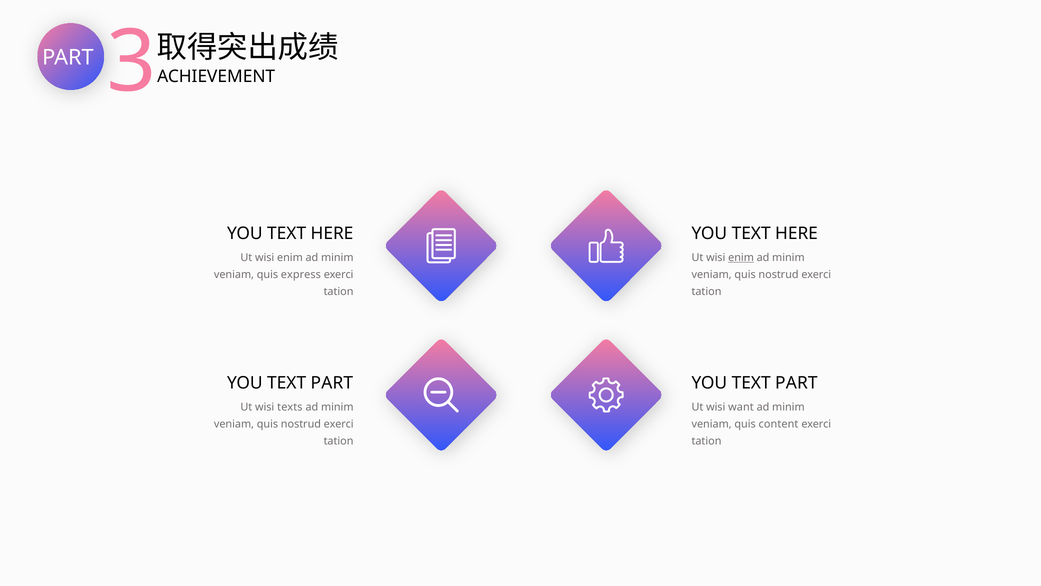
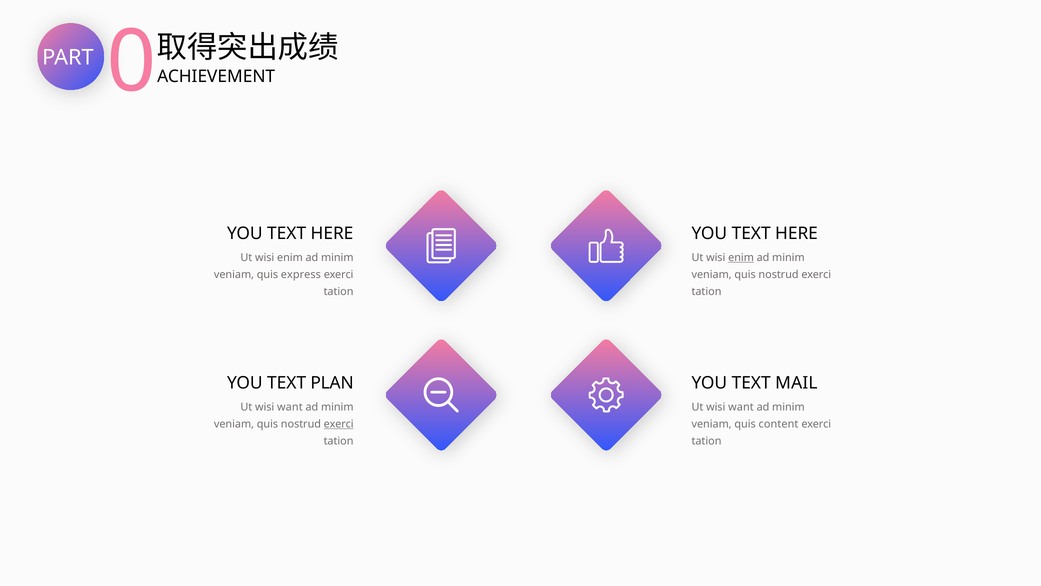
3: 3 -> 0 (132, 62)
PART: PART -> PLAN (332, 383)
PART: PART -> MAIL (796, 383)
texts: texts -> want (290, 407)
exerci underline: none -> present (339, 424)
